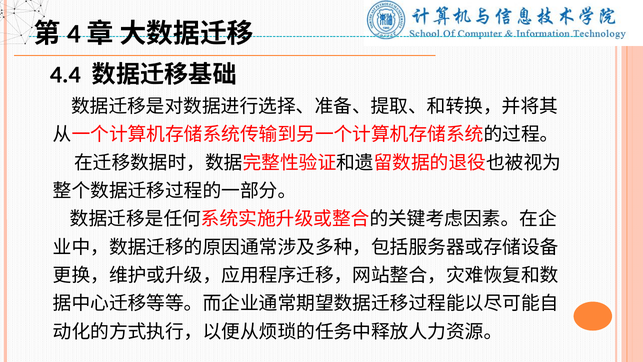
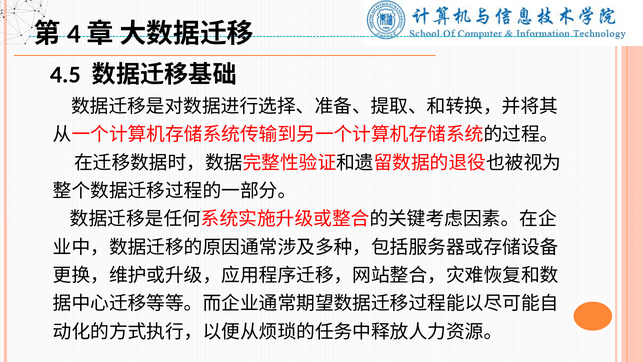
4.4: 4.4 -> 4.5 (65, 75)
